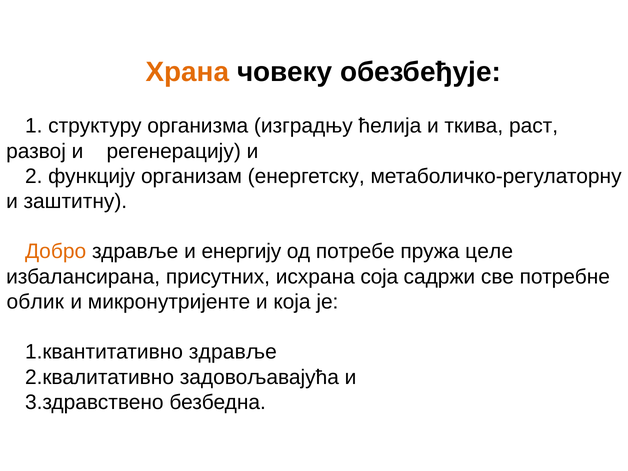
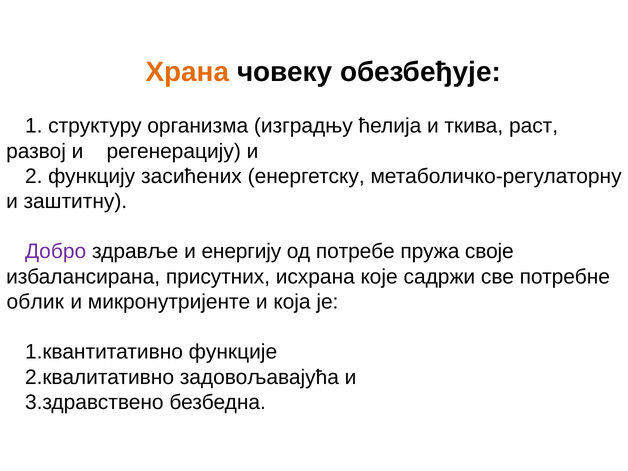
организам: организам -> засићених (191, 176)
Добро colour: orange -> purple (56, 252)
целе: целе -> своје (489, 252)
соја: соја -> које (379, 277)
здравље: здравље -> функције (233, 352)
